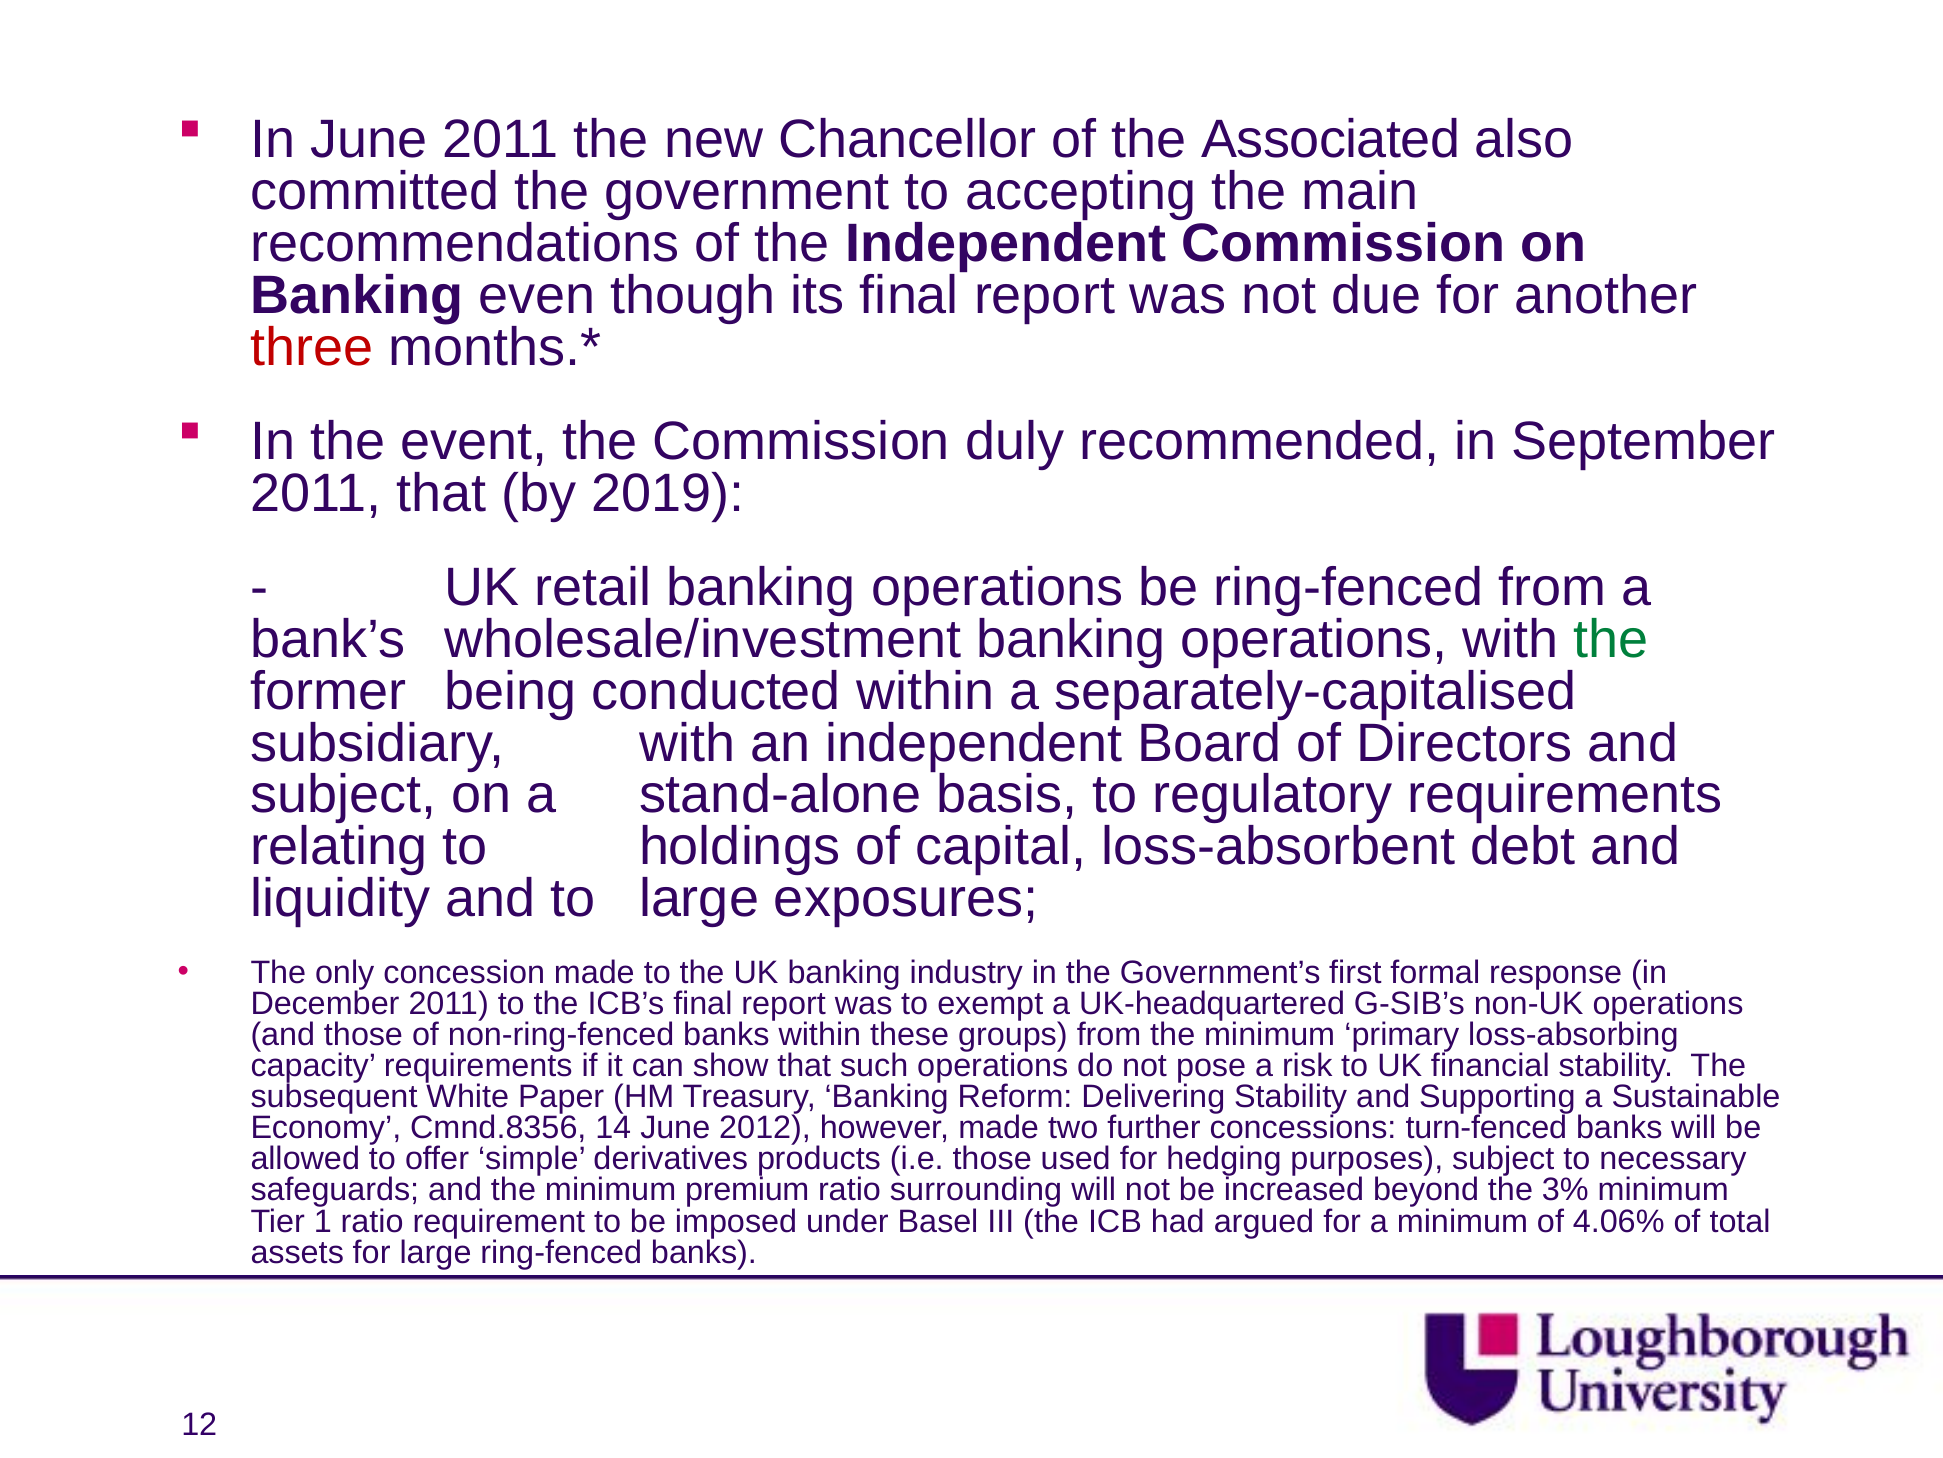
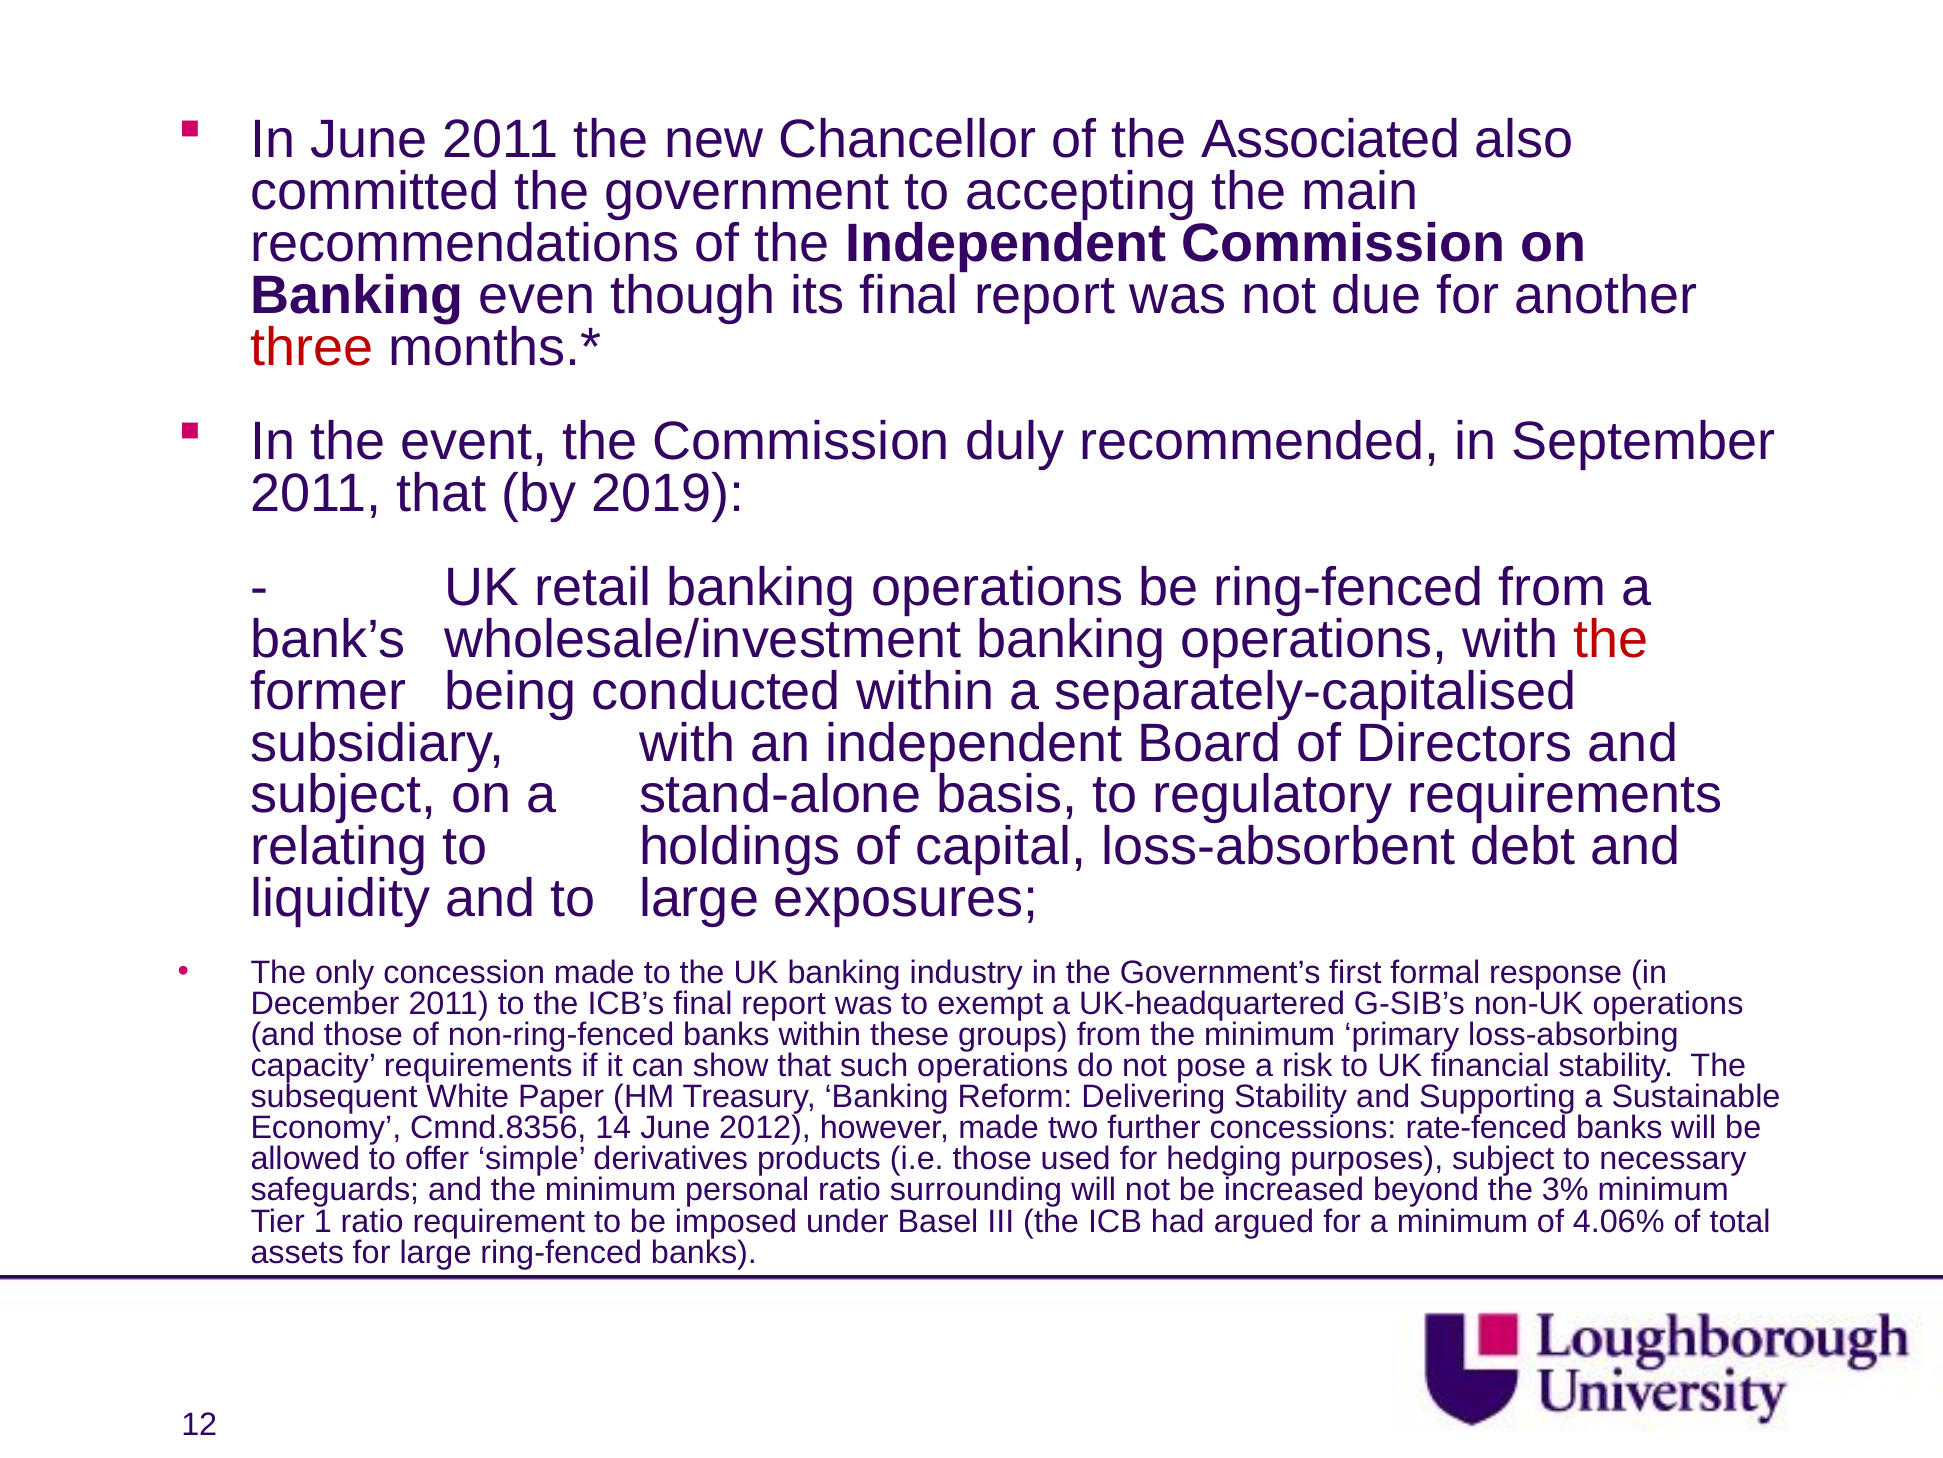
the colour: green -> red (1611, 639)
turn-fenced: turn-fenced -> rate-fenced (1486, 1128)
premium: premium -> personal (747, 1190)
